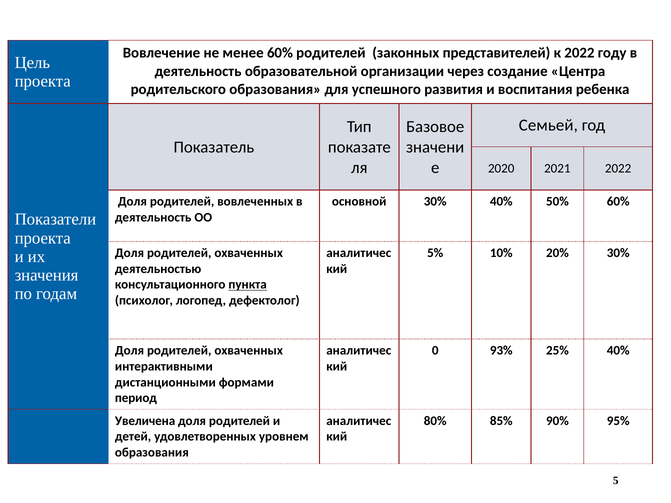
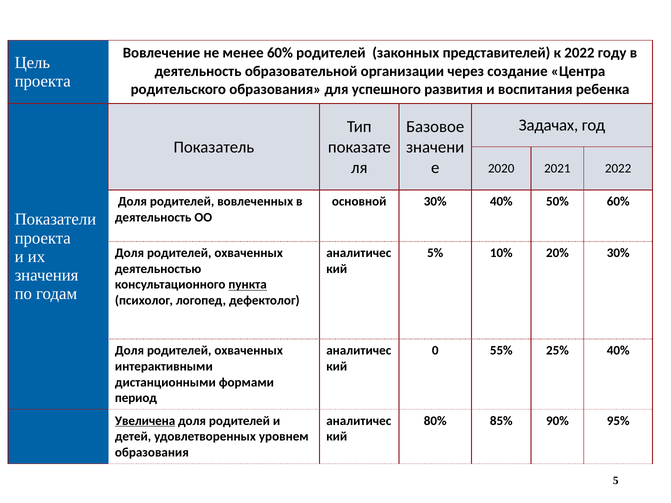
Семьей: Семьей -> Задачах (549, 125)
93%: 93% -> 55% (501, 351)
Увеличена underline: none -> present (145, 421)
